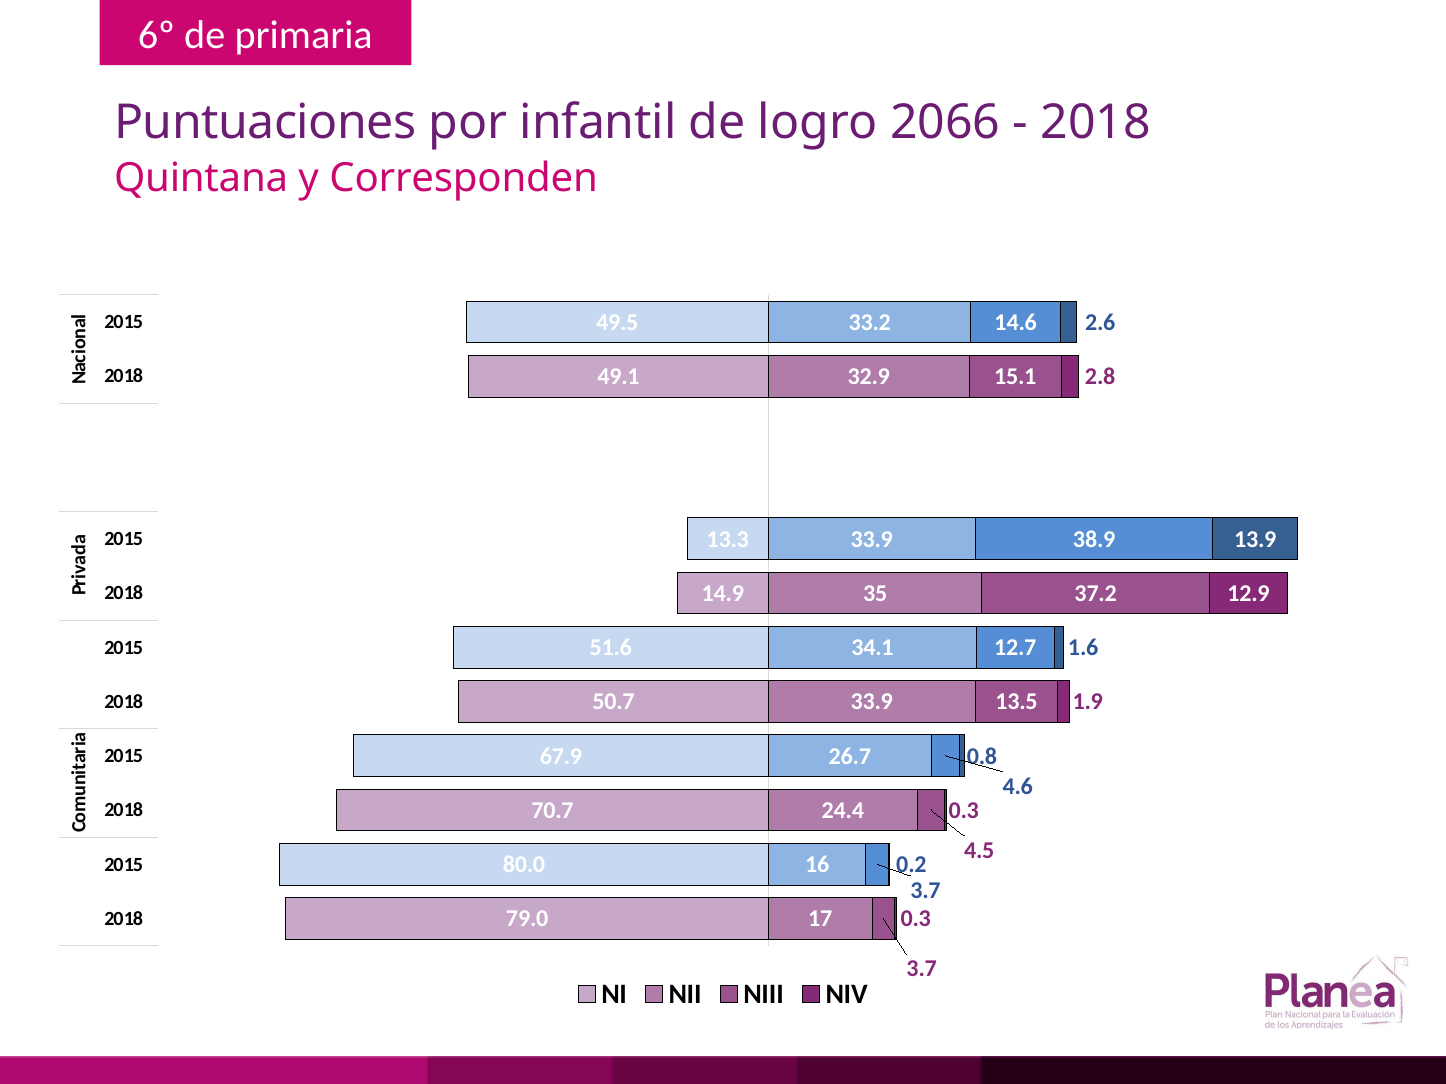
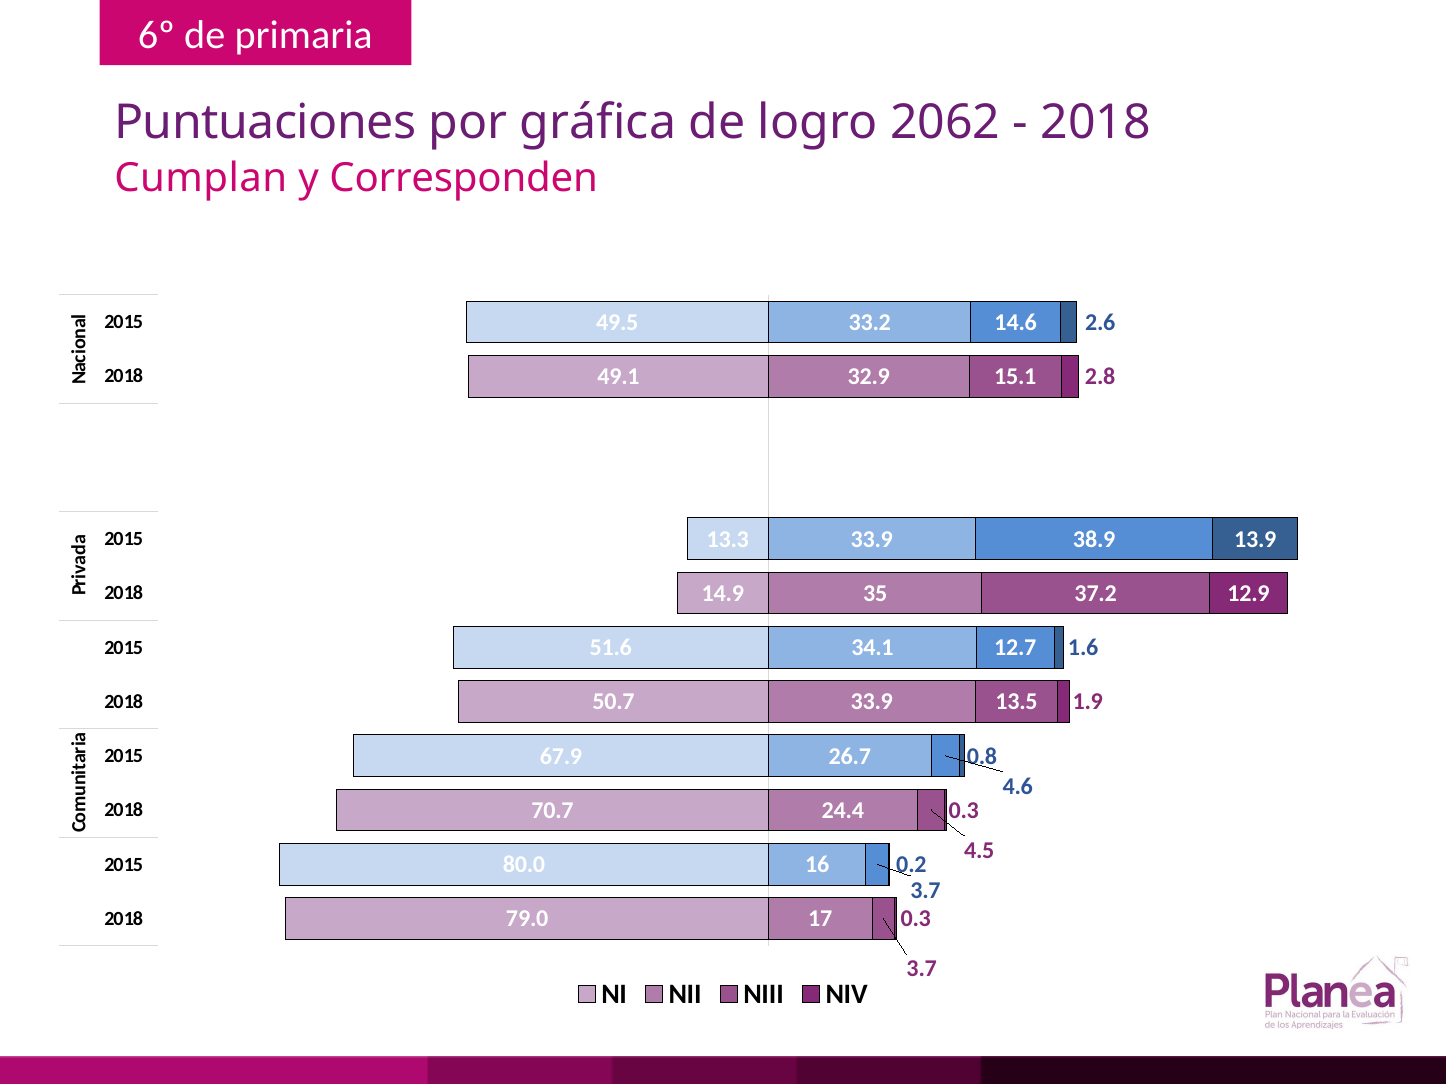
infantil: infantil -> gráfica (598, 122)
2066: 2066 -> 2062 (945, 122)
Quintana: Quintana -> Cumplan (201, 178)
